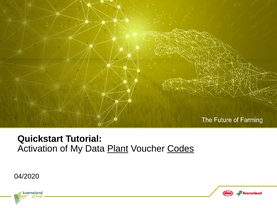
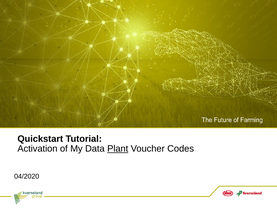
Codes underline: present -> none (181, 149)
